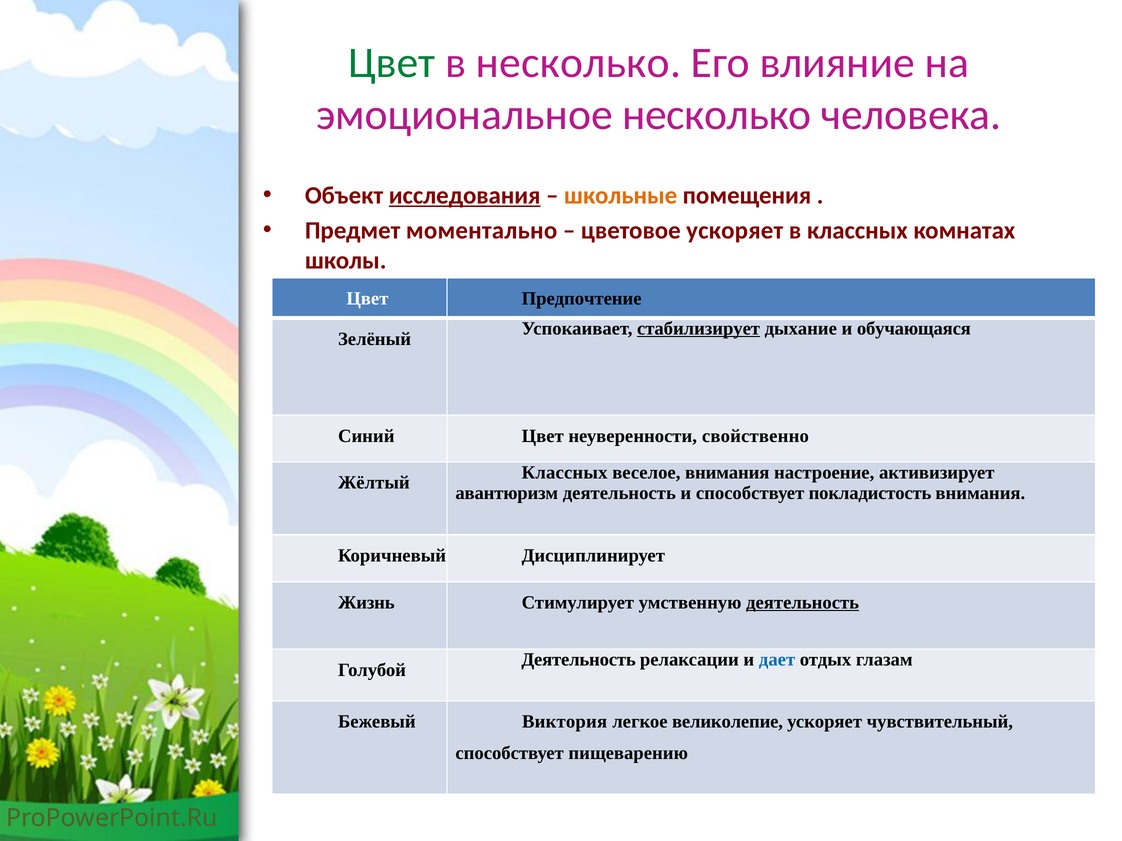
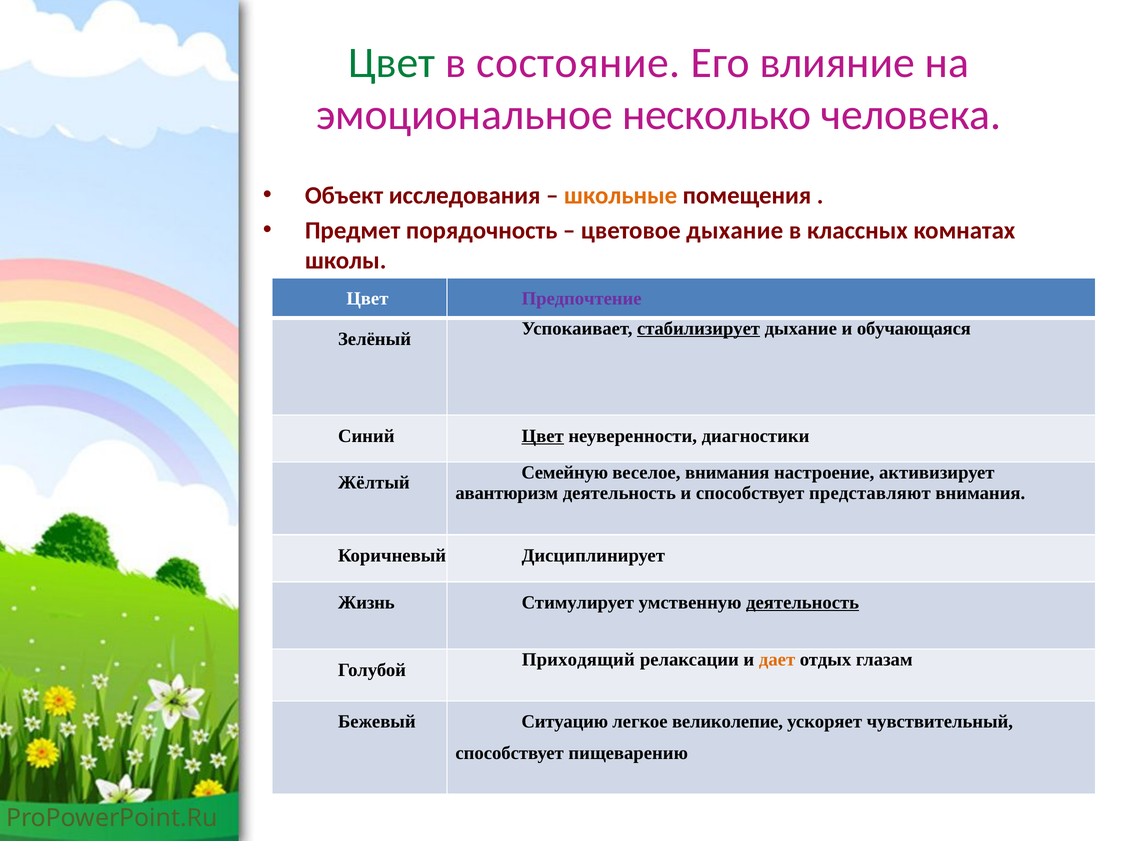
в несколько: несколько -> состояние (578, 63)
исследования underline: present -> none (465, 196)
моментально: моментально -> порядочность (482, 231)
цветовое ускоряет: ускоряет -> дыхание (735, 231)
Предпочтение colour: black -> purple (582, 299)
Цвет underline: none -> present (543, 436)
свойственно: свойственно -> диагностики (756, 436)
Классных: Классных -> Семейную (565, 473)
покладистость: покладистость -> представляют (870, 493)
Деятельность: Деятельность -> Приходящий (578, 660)
дает colour: blue -> orange (777, 660)
Виктория: Виктория -> Ситуацию (565, 722)
